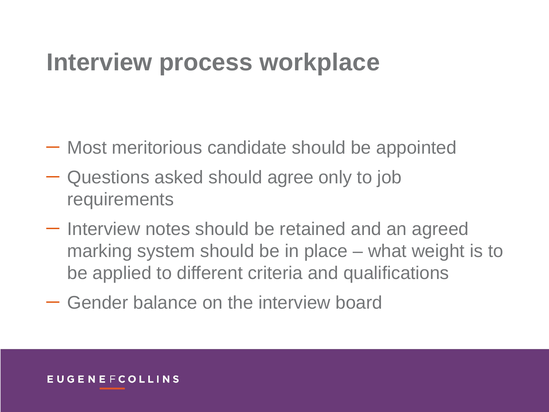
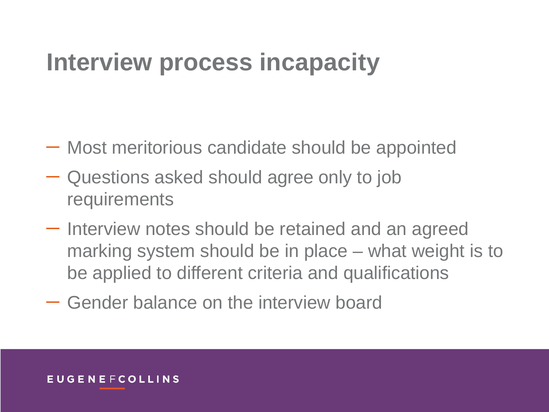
workplace: workplace -> incapacity (320, 62)
